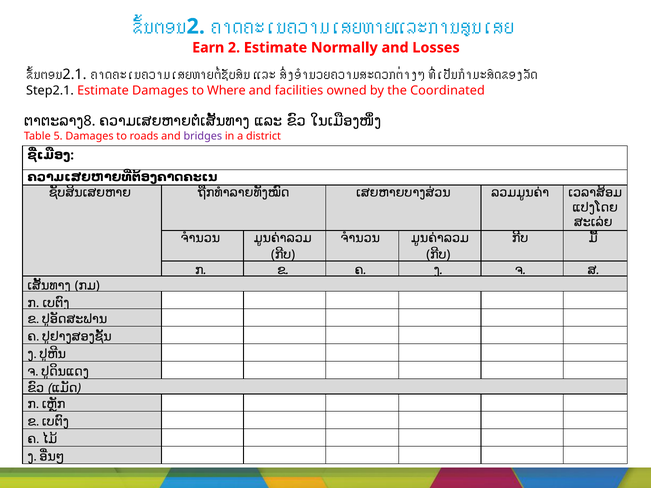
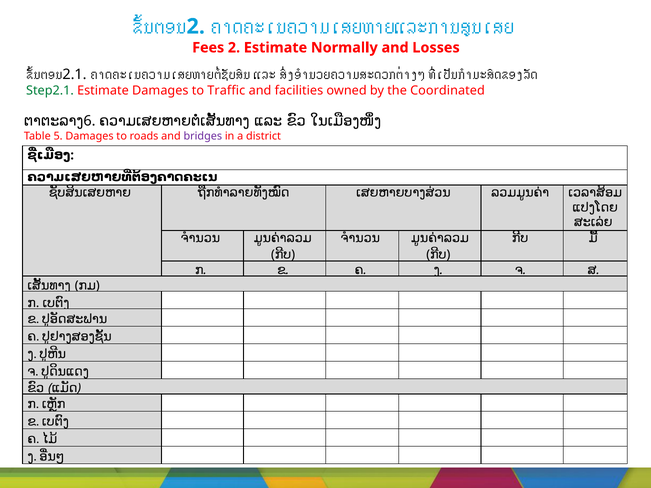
Earn: Earn -> Fees (208, 48)
Step2.1 colour: black -> green (50, 91)
Where: Where -> Traffic (226, 91)
8: 8 -> 6 (89, 121)
